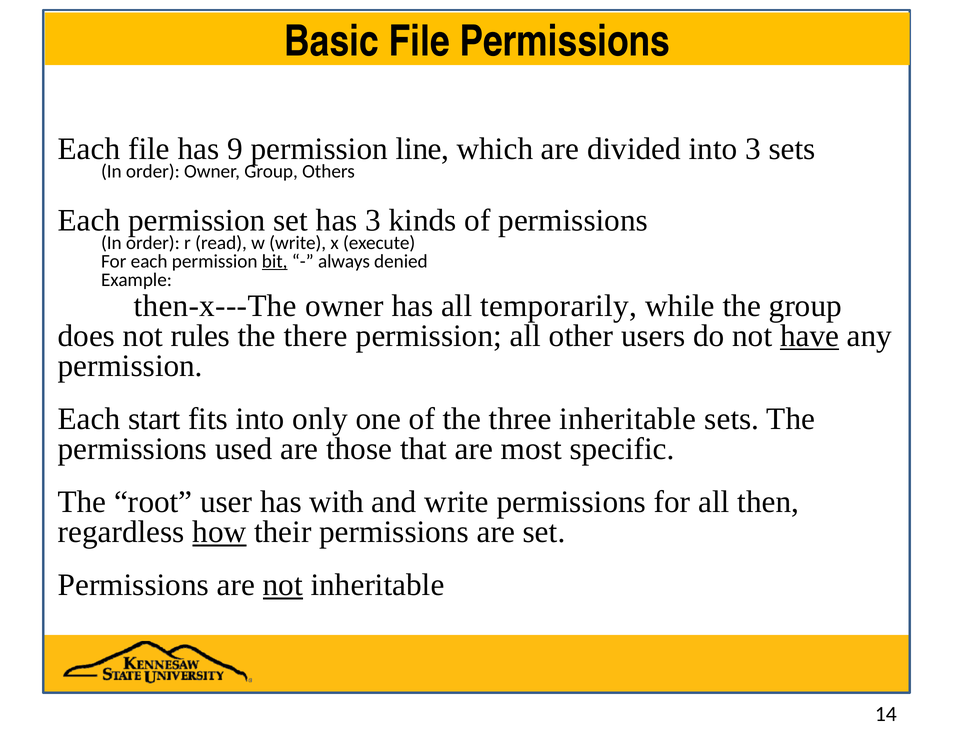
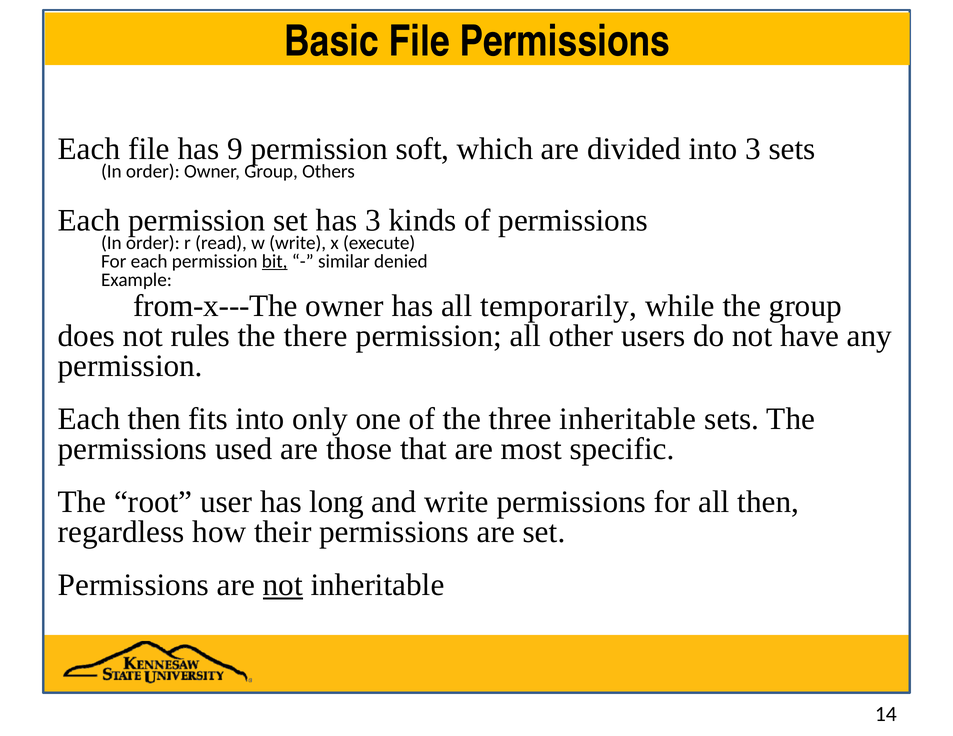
line: line -> soft (422, 149)
always: always -> similar (344, 261)
then-x---The: then-x---The -> from-x---The (215, 306)
have underline: present -> none (810, 336)
Each start: start -> then (154, 419)
with: with -> long (337, 502)
how underline: present -> none (219, 532)
